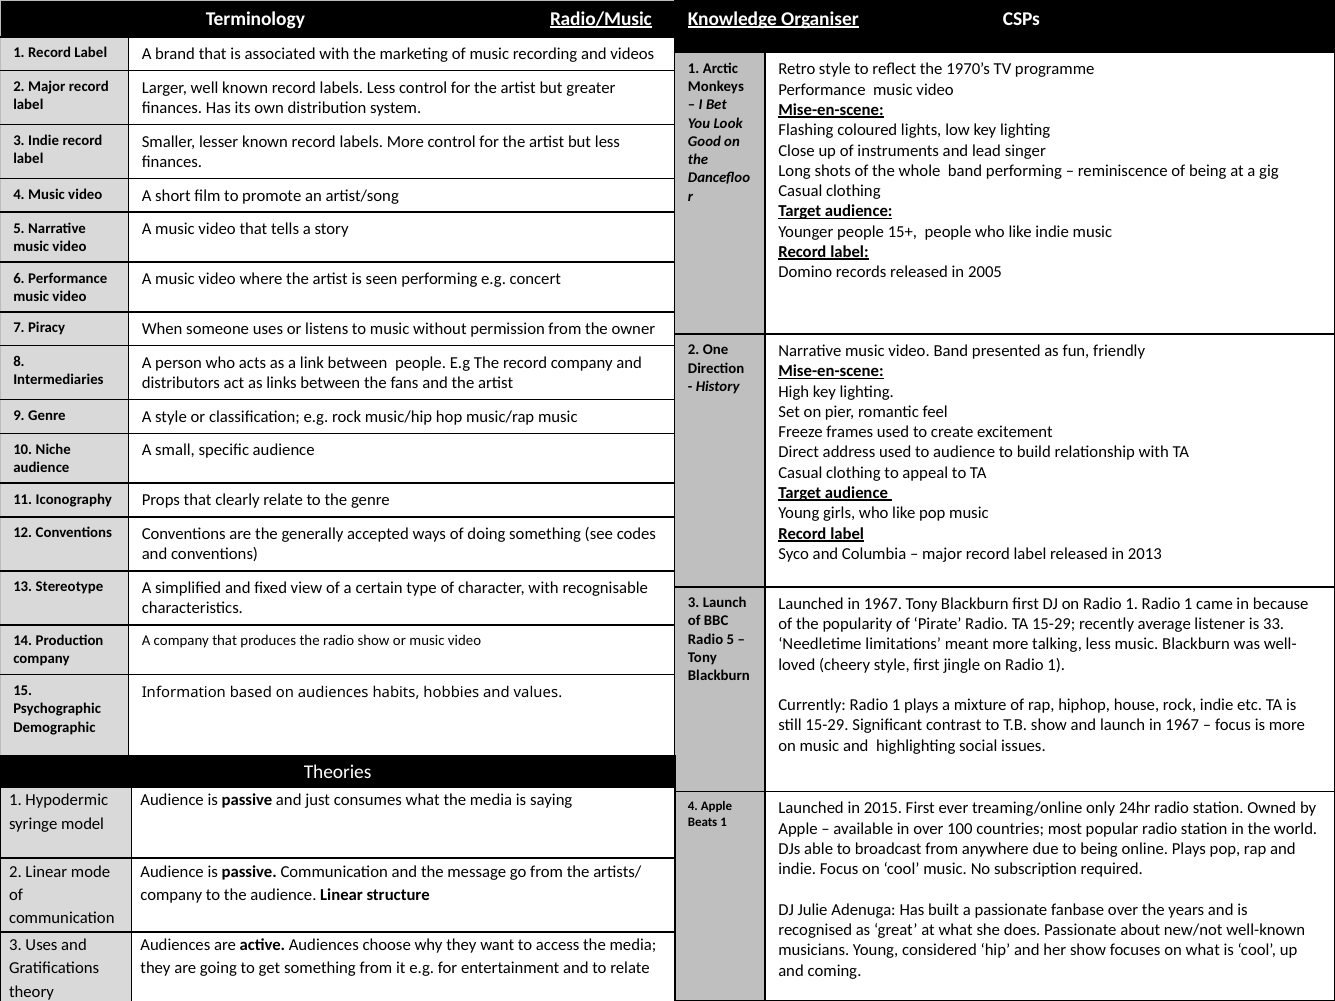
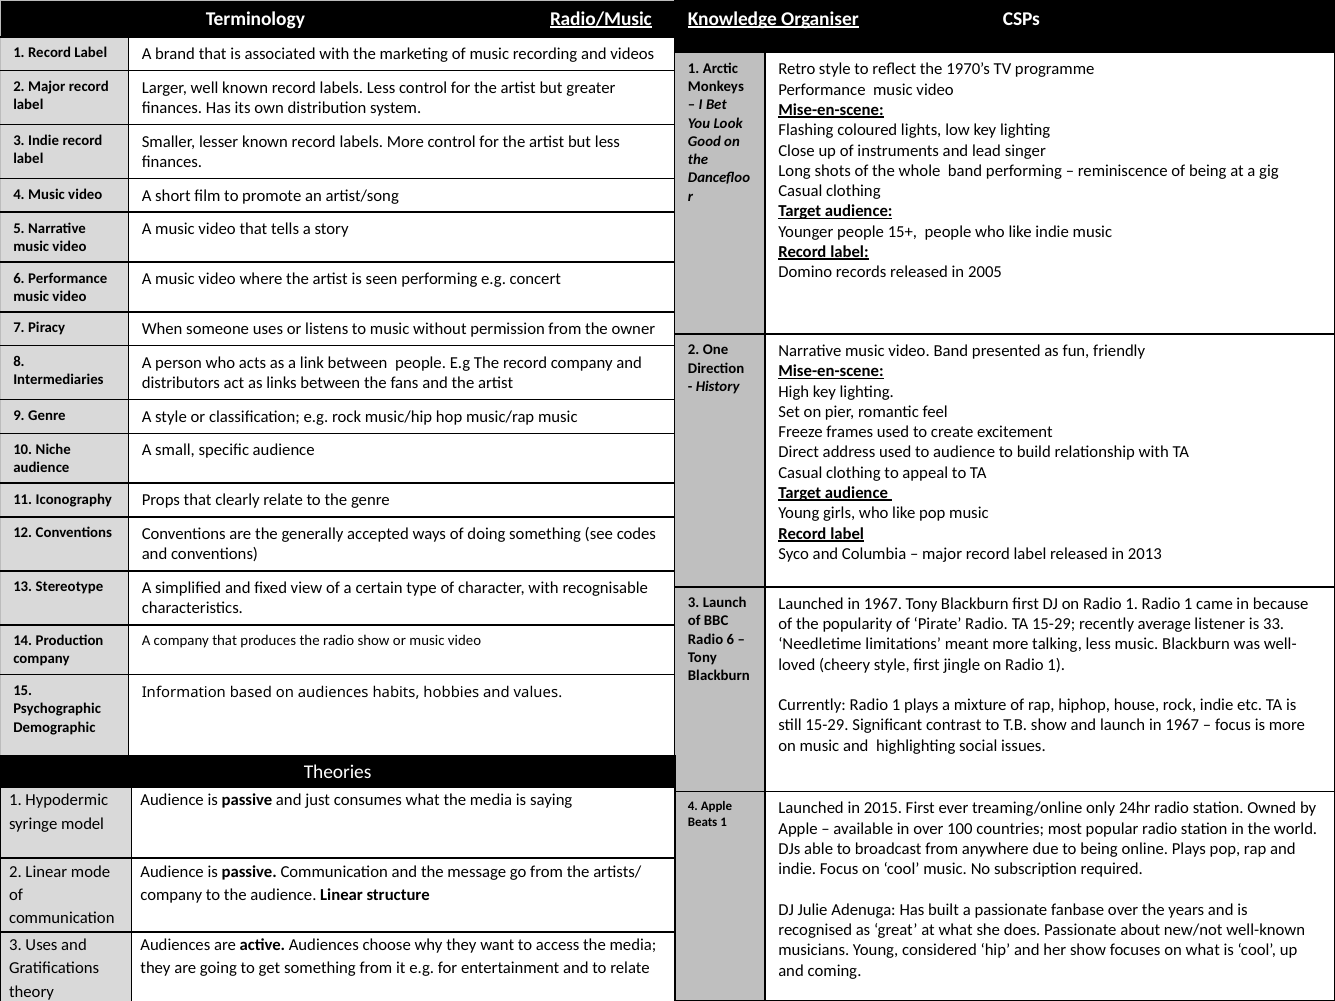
Radio 5: 5 -> 6 (730, 639)
